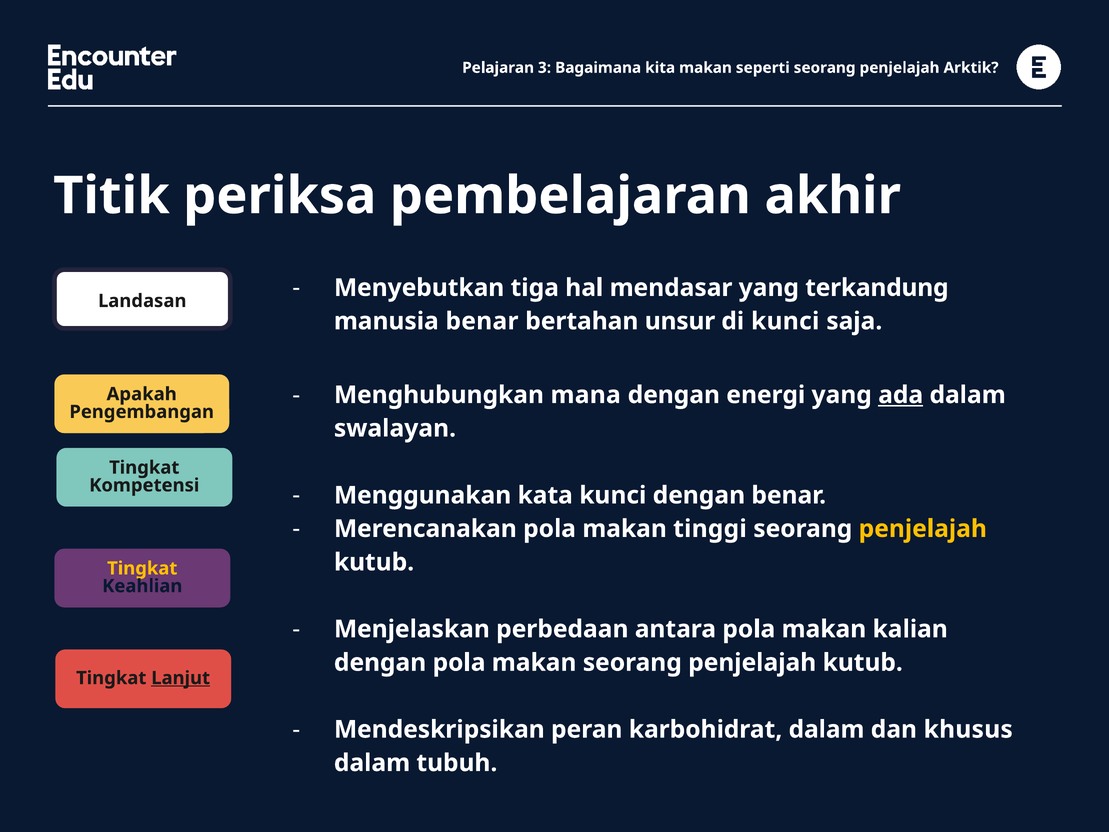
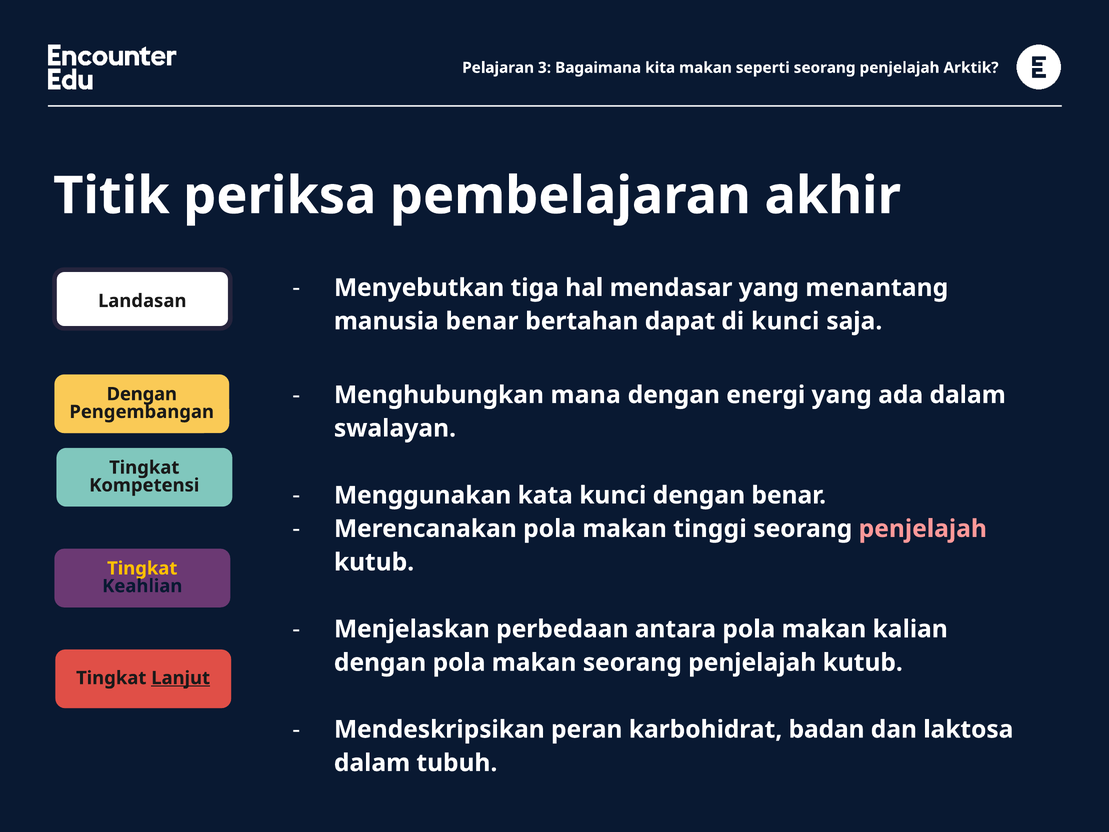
terkandung: terkandung -> menantang (877, 288)
unsur: unsur -> dapat (680, 321)
ada underline: present -> none (901, 395)
Apakah: Apakah -> Dengan (142, 394)
penjelajah colour: yellow -> pink (923, 529)
karbohidrat dalam: dalam -> badan (827, 729)
khusus: khusus -> laktosa (968, 729)
